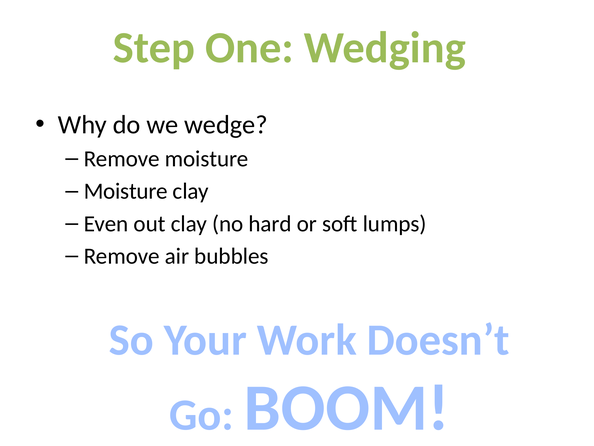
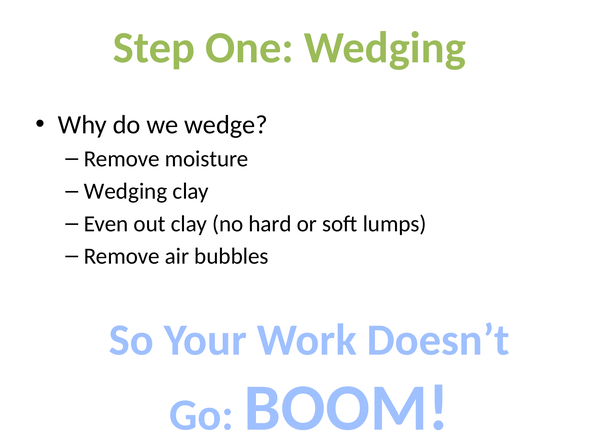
Moisture: Moisture -> Wedging (126, 191)
